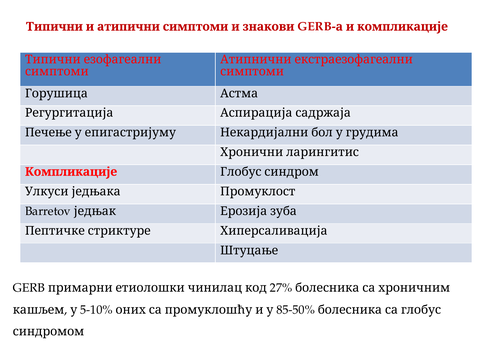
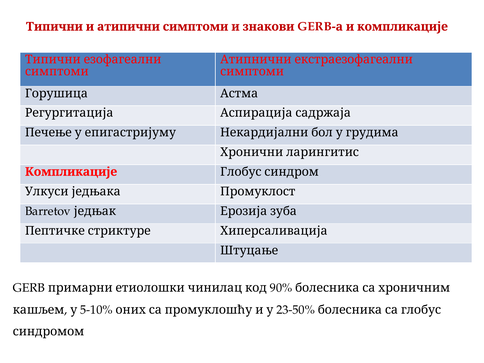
27%: 27% -> 90% (281, 288)
85-50%: 85-50% -> 23-50% (296, 310)
